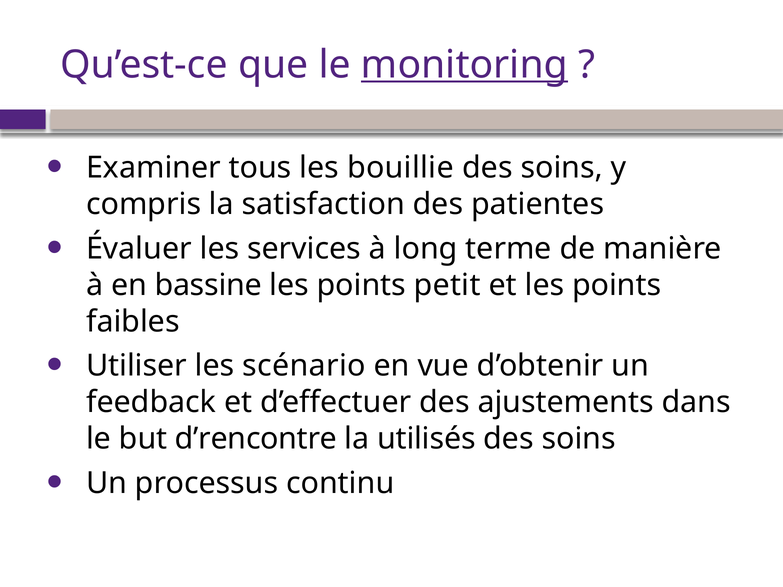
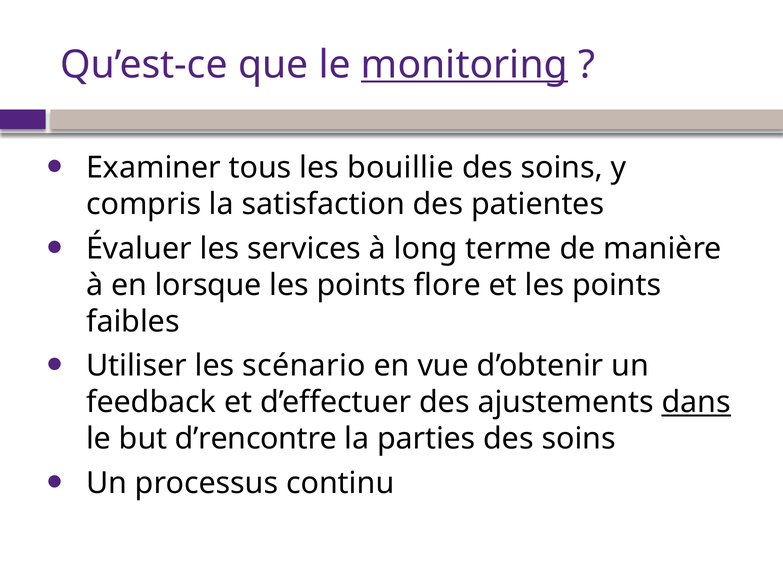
bassine: bassine -> lorsque (208, 285)
petit: petit -> flore (447, 285)
dans underline: none -> present (696, 402)
utilisés: utilisés -> parties (426, 439)
